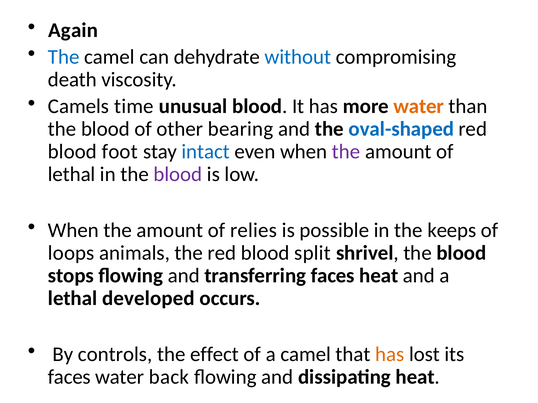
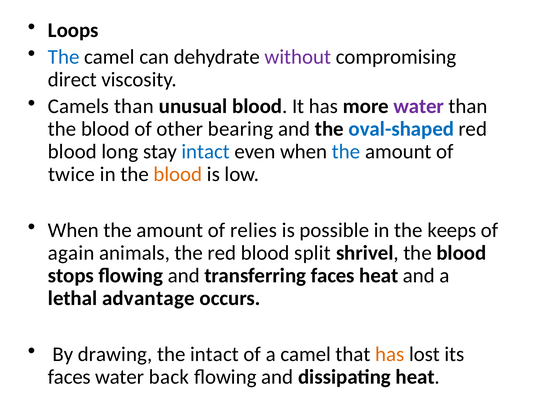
Again: Again -> Loops (73, 30)
without colour: blue -> purple (298, 57)
death: death -> direct (72, 80)
Camels time: time -> than (134, 107)
water colour: orange -> purple (419, 107)
foot: foot -> long (120, 152)
the colour: purple -> blue (346, 152)
lethal: lethal -> twice (72, 174)
blood colour: purple -> orange (178, 174)
loops: loops -> again (71, 253)
developed: developed -> advantage (148, 298)
controls: controls -> drawing (115, 355)
the effect: effect -> intact (214, 355)
